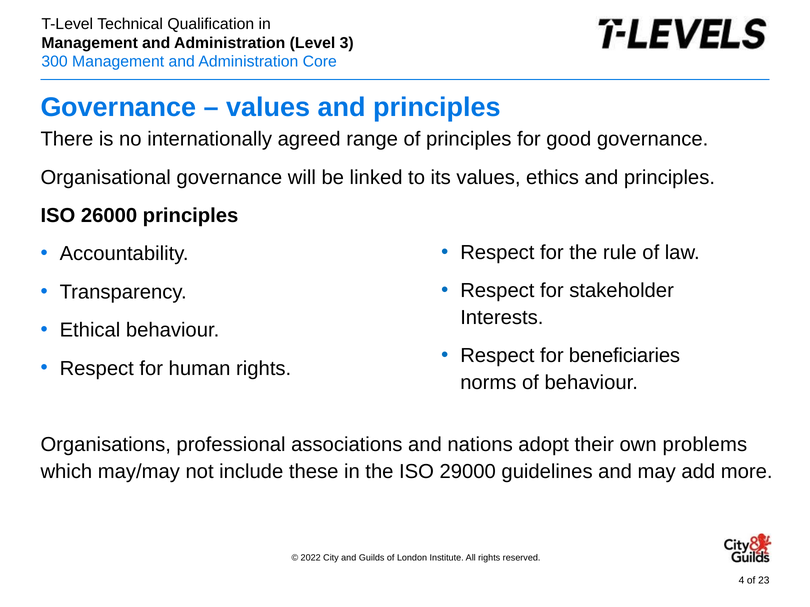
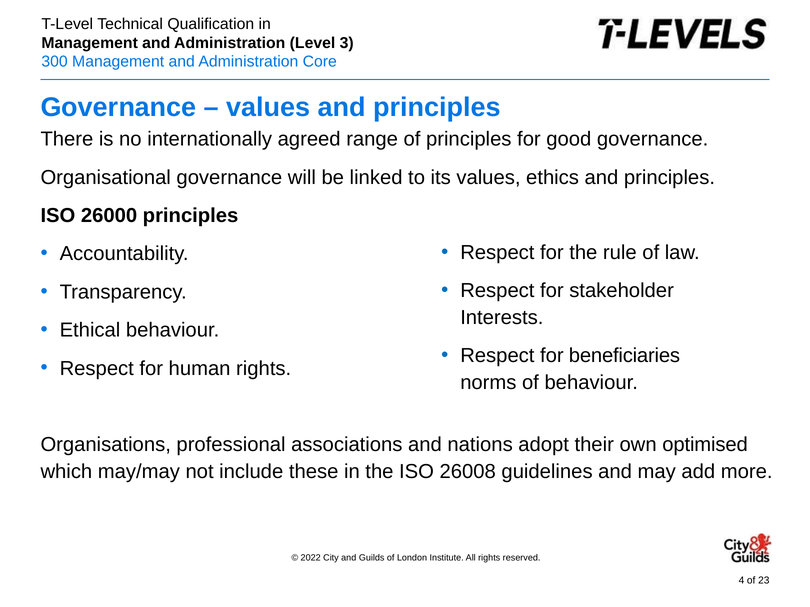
problems: problems -> optimised (705, 445)
29000: 29000 -> 26008 (468, 472)
